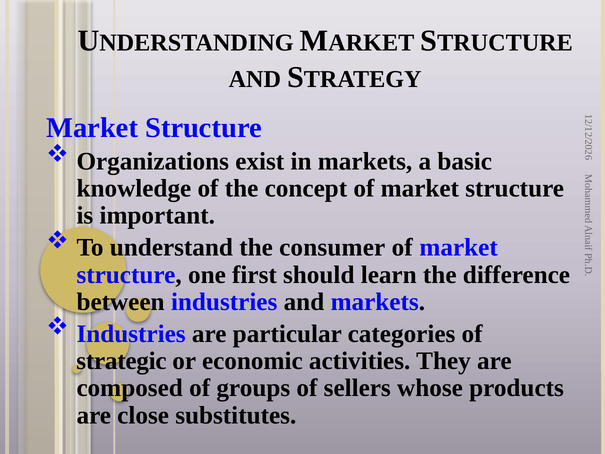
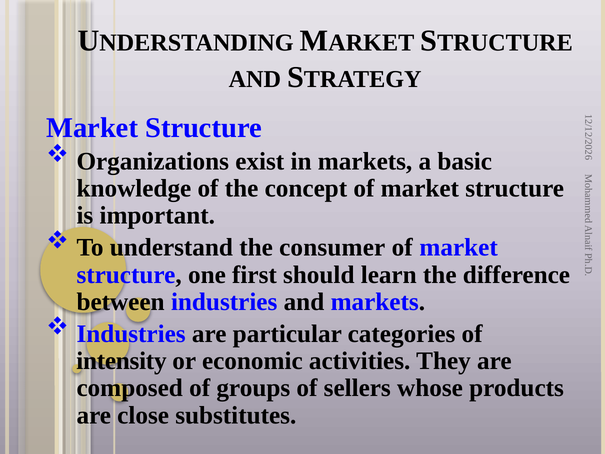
strategic: strategic -> intensity (121, 361)
